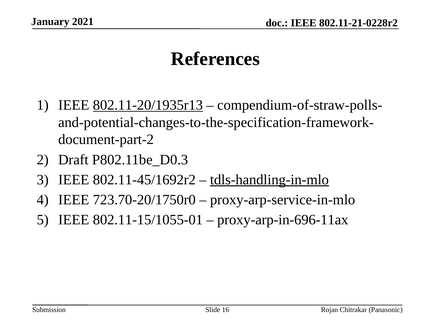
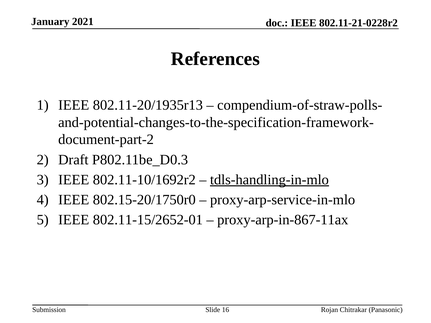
802.11-20/1935r13 underline: present -> none (148, 105)
802.11-45/1692r2: 802.11-45/1692r2 -> 802.11-10/1692r2 (144, 180)
723.70-20/1750r0: 723.70-20/1750r0 -> 802.15-20/1750r0 (144, 200)
802.11-15/1055-01: 802.11-15/1055-01 -> 802.11-15/2652-01 (148, 220)
proxy-arp-in-696-11ax: proxy-arp-in-696-11ax -> proxy-arp-in-867-11ax (283, 220)
